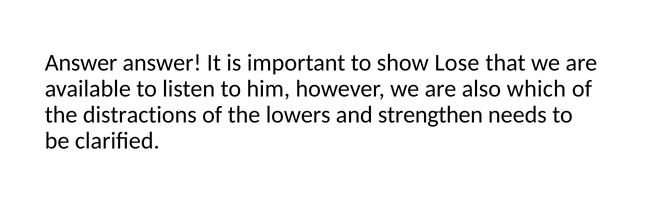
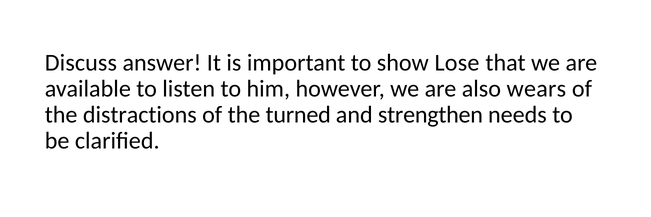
Answer: Answer -> Discuss (81, 63)
which: which -> wears (536, 89)
lowers: lowers -> turned (298, 115)
